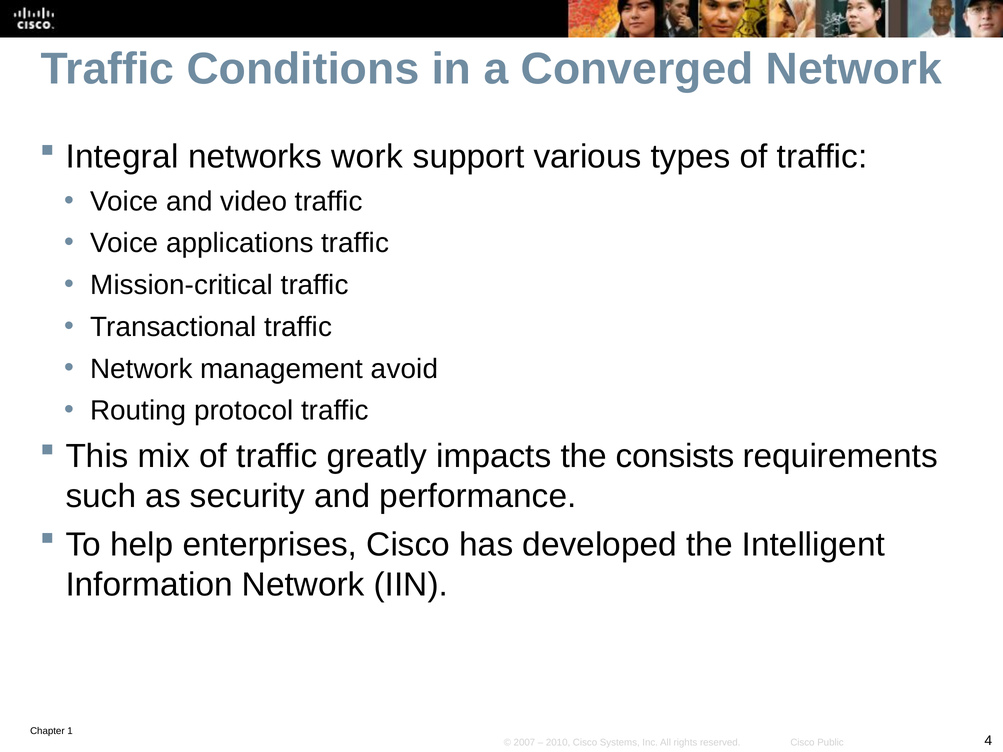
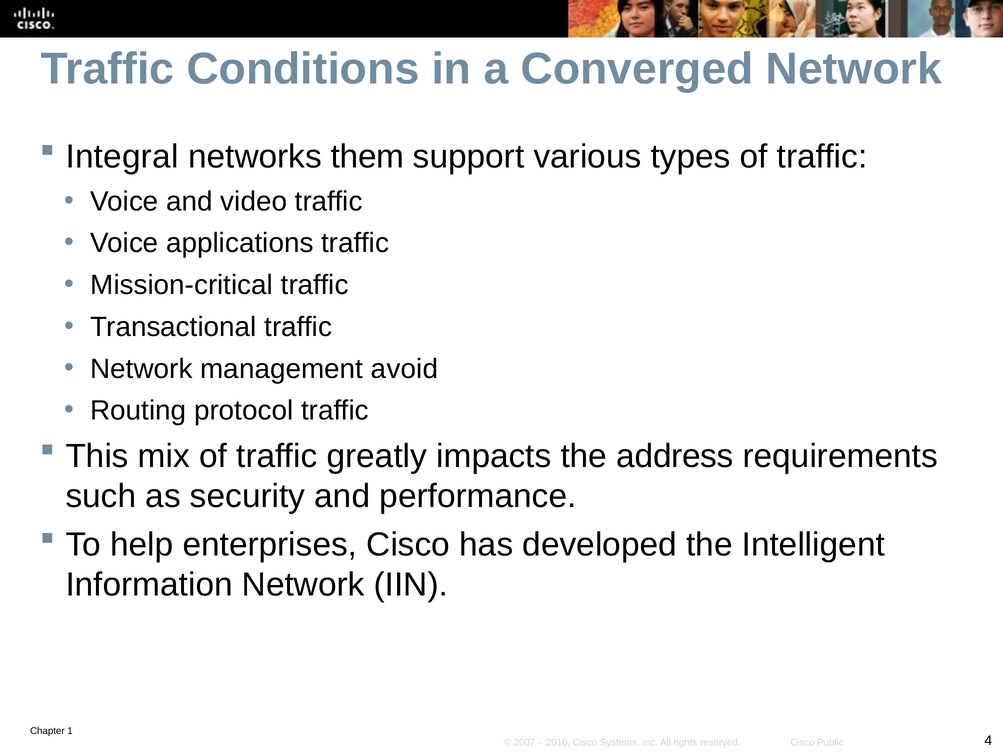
work: work -> them (368, 157)
consists: consists -> address (675, 456)
